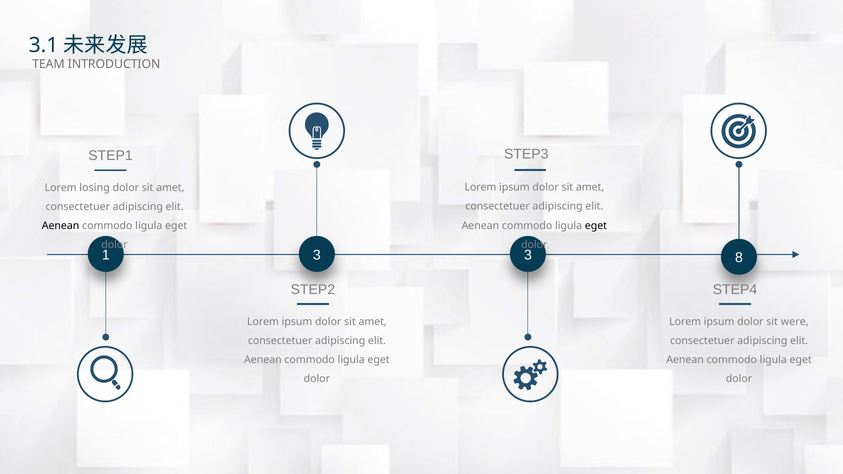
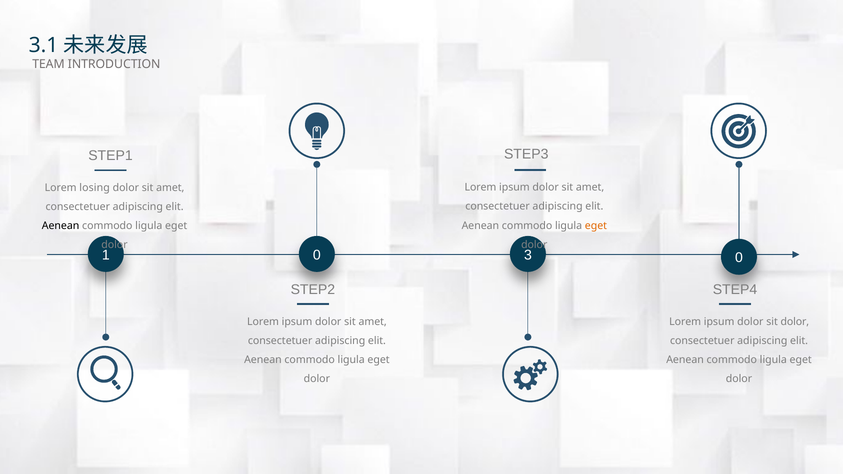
eget colour: black -> orange (596, 226)
1 3: 3 -> 0 (317, 255)
3 8: 8 -> 0 (739, 258)
sit were: were -> dolor (795, 322)
